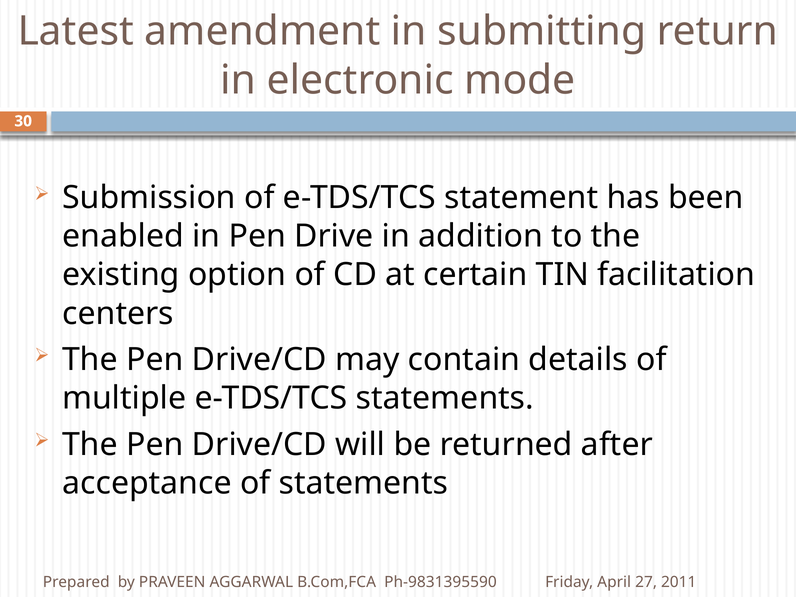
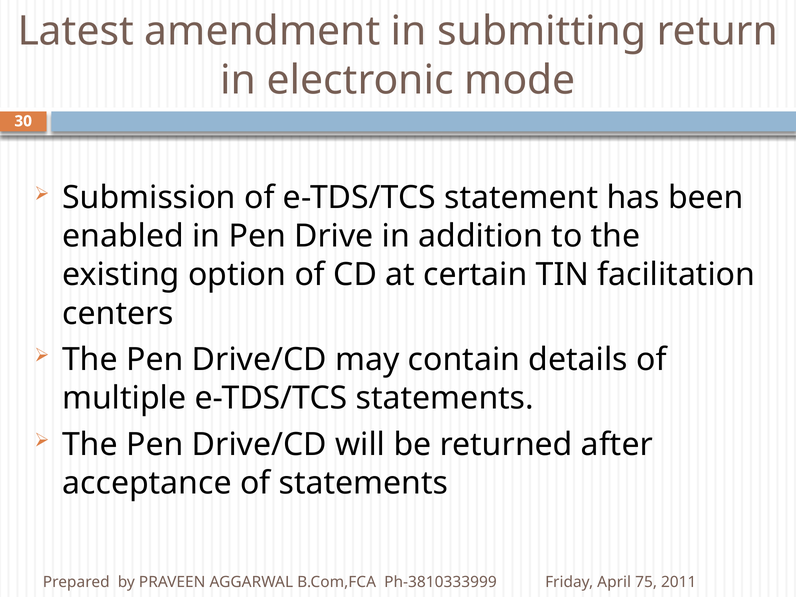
Ph-9831395590: Ph-9831395590 -> Ph-3810333999 (440, 582)
27: 27 -> 75 (646, 582)
